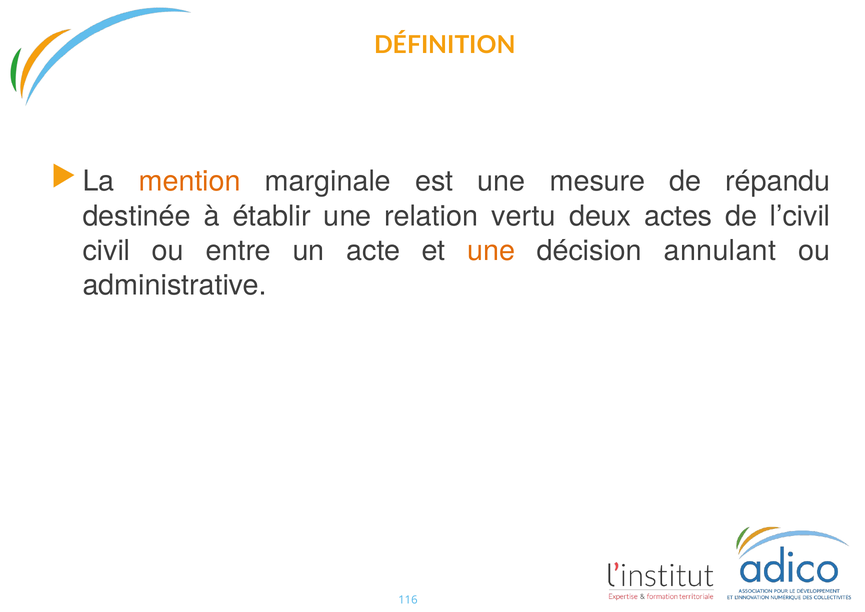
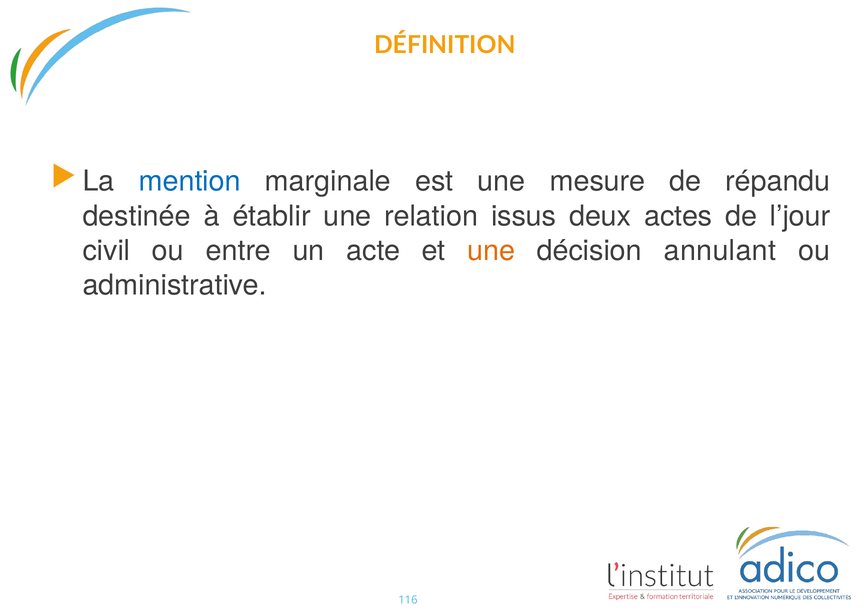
mention colour: orange -> blue (190, 181)
vertu: vertu -> issus (524, 216)
l’civil: l’civil -> l’jour (800, 216)
